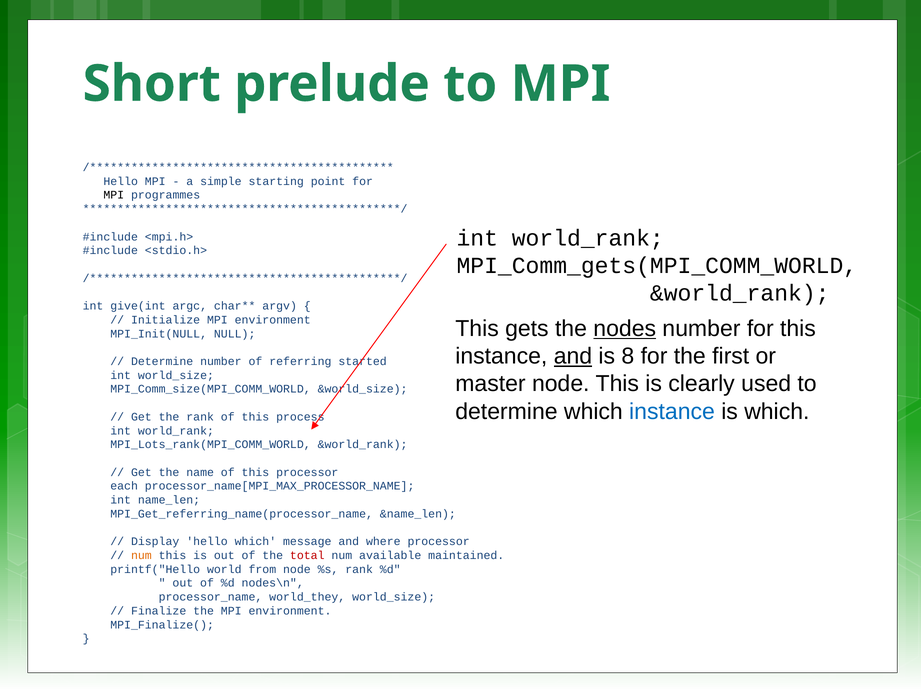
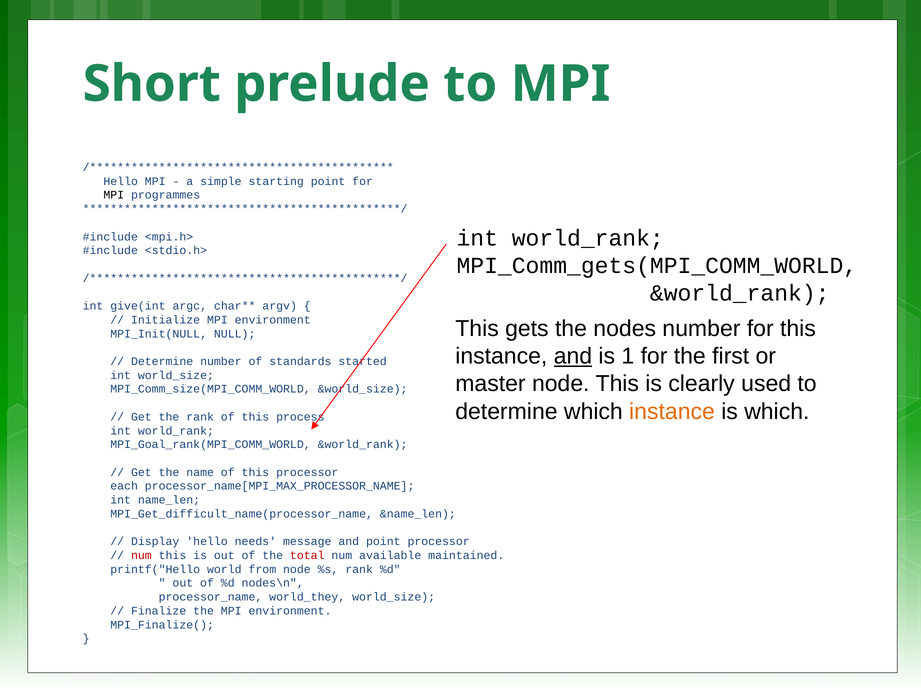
nodes underline: present -> none (625, 328)
8: 8 -> 1 (628, 356)
referring: referring -> standards (300, 361)
instance colour: blue -> orange (672, 411)
MPI_Lots_rank(MPI_COMM_WORLD: MPI_Lots_rank(MPI_COMM_WORLD -> MPI_Goal_rank(MPI_COMM_WORLD (211, 444)
MPI_Get_referring_name(processor_name: MPI_Get_referring_name(processor_name -> MPI_Get_difficult_name(processor_name (242, 514)
hello which: which -> needs (255, 541)
and where: where -> point (383, 541)
num colour: orange -> red (141, 555)
